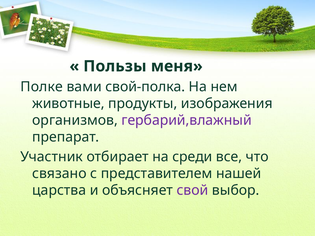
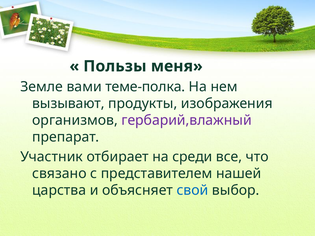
Полке: Полке -> Земле (42, 87)
свой-полка: свой-полка -> теме-полка (145, 87)
животные: животные -> вызывают (68, 104)
свой colour: purple -> blue (192, 190)
